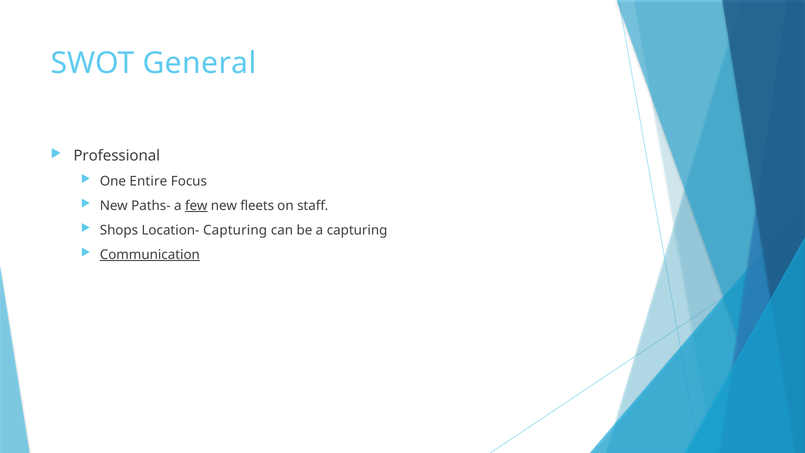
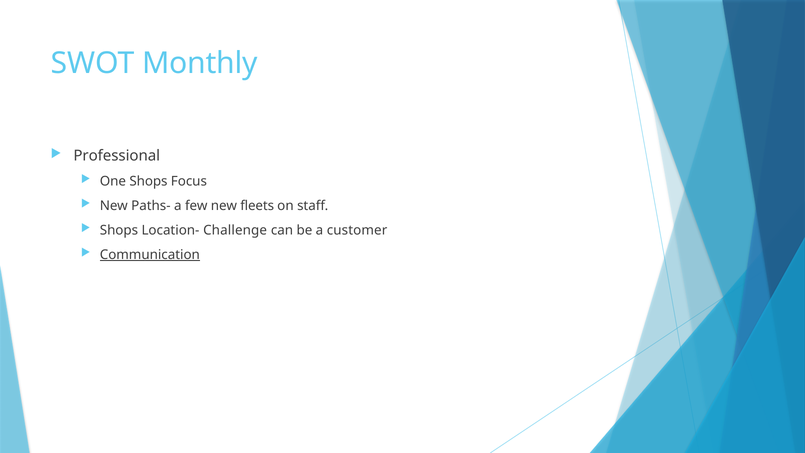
General: General -> Monthly (200, 63)
One Entire: Entire -> Shops (148, 181)
few underline: present -> none (196, 206)
Location- Capturing: Capturing -> Challenge (235, 230)
a capturing: capturing -> customer (357, 230)
